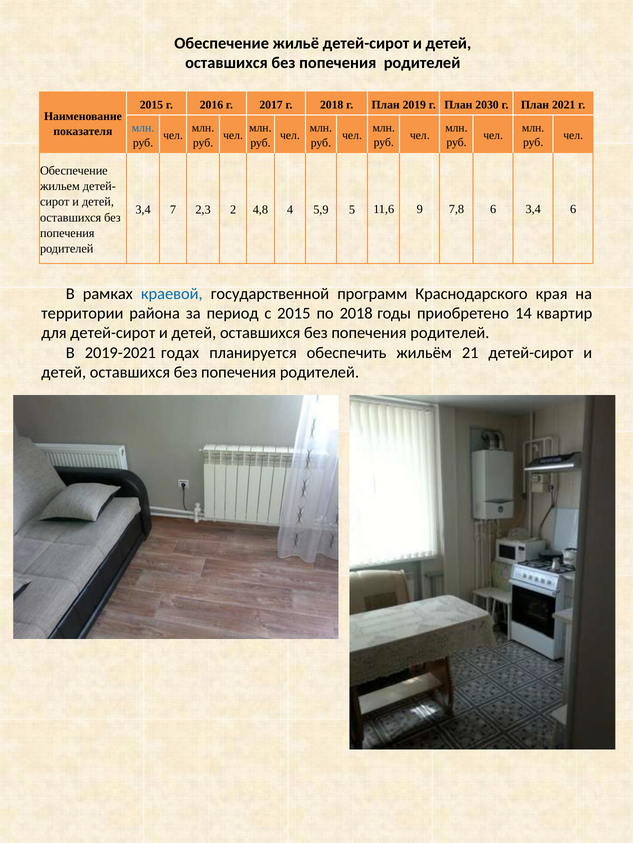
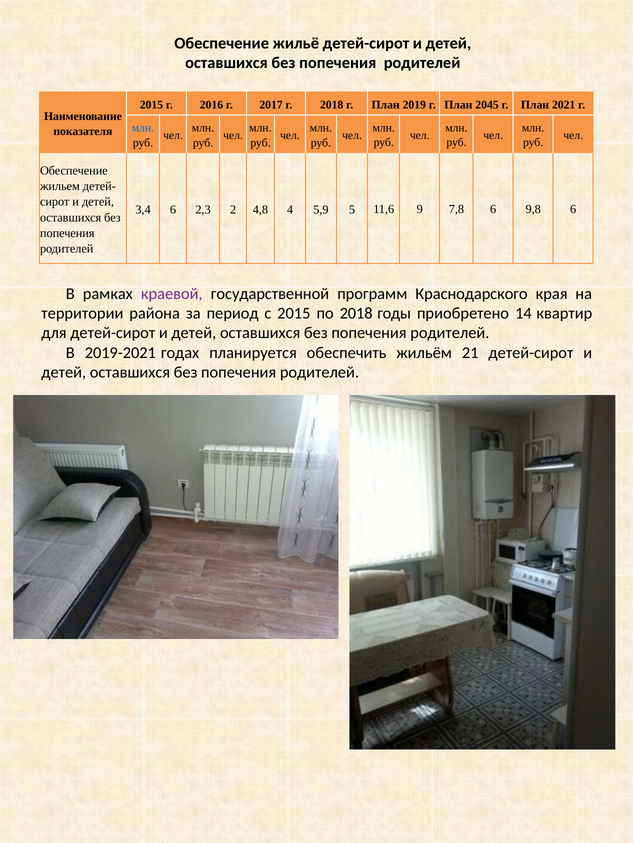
2030: 2030 -> 2045 (487, 105)
3,4 7: 7 -> 6 (173, 210)
6 3,4: 3,4 -> 9,8 (533, 210)
краевой colour: blue -> purple (172, 294)
